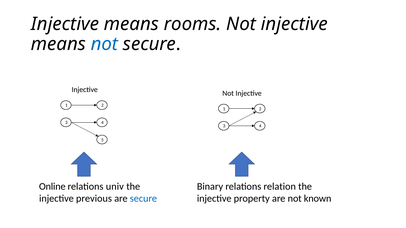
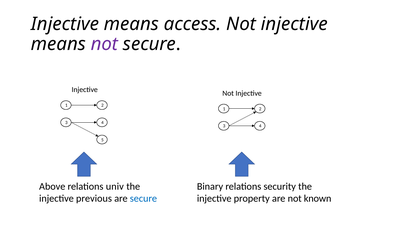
rooms: rooms -> access (193, 24)
not colour: blue -> purple (104, 44)
Online: Online -> Above (52, 187)
relation: relation -> security (280, 187)
